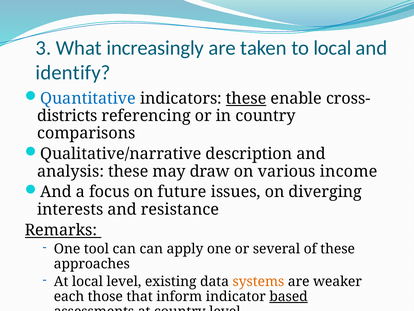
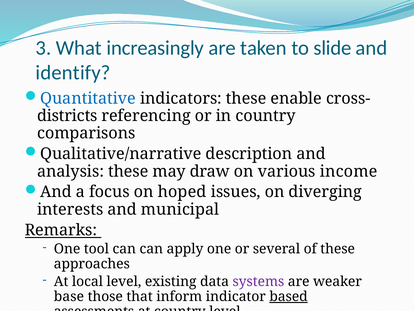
to local: local -> slide (332, 48)
these underline: present -> none (246, 98)
future: future -> hoped (182, 192)
resistance: resistance -> municipal (180, 209)
systems colour: orange -> purple (258, 281)
each: each -> base (69, 296)
